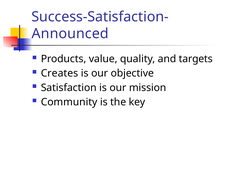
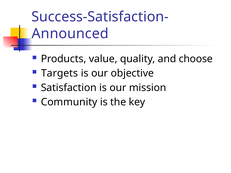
targets: targets -> choose (196, 59)
Creates: Creates -> Targets (60, 73)
